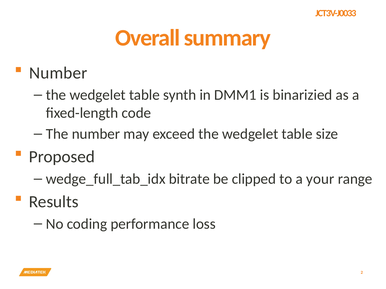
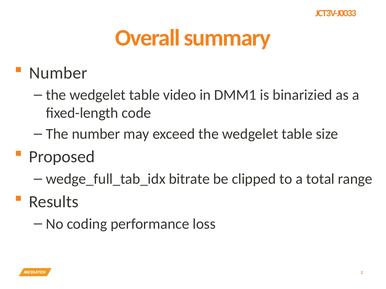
synth: synth -> video (180, 95)
your: your -> total (320, 179)
